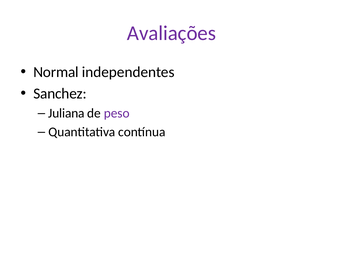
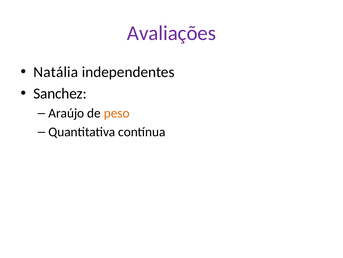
Normal: Normal -> Natália (56, 72)
Juliana: Juliana -> Araújo (66, 113)
peso colour: purple -> orange (117, 113)
